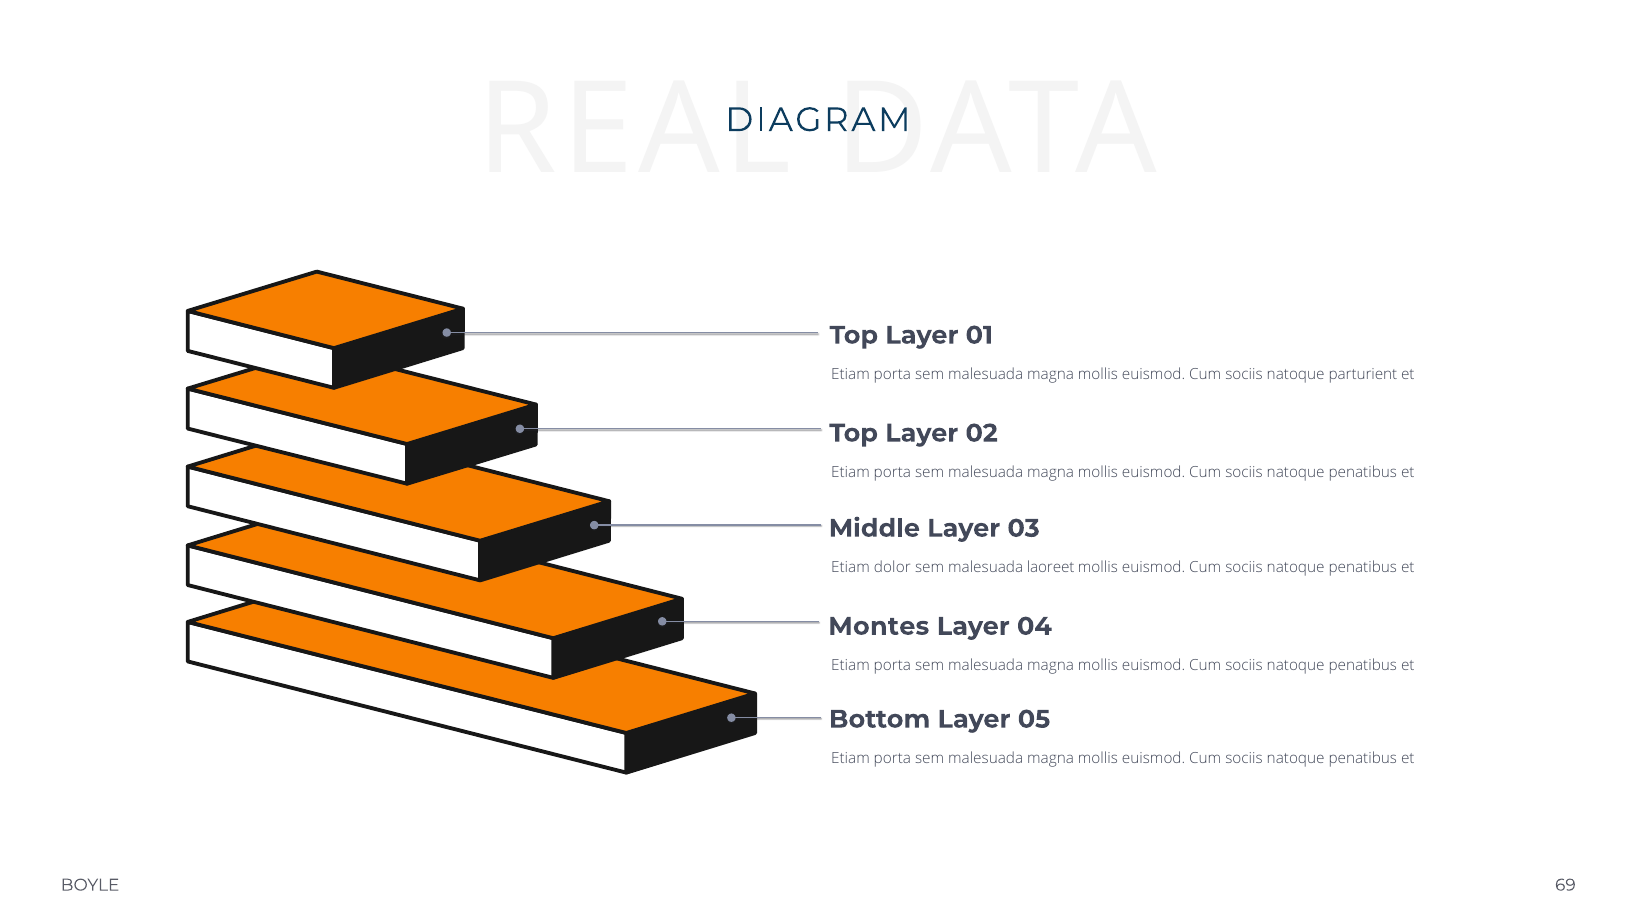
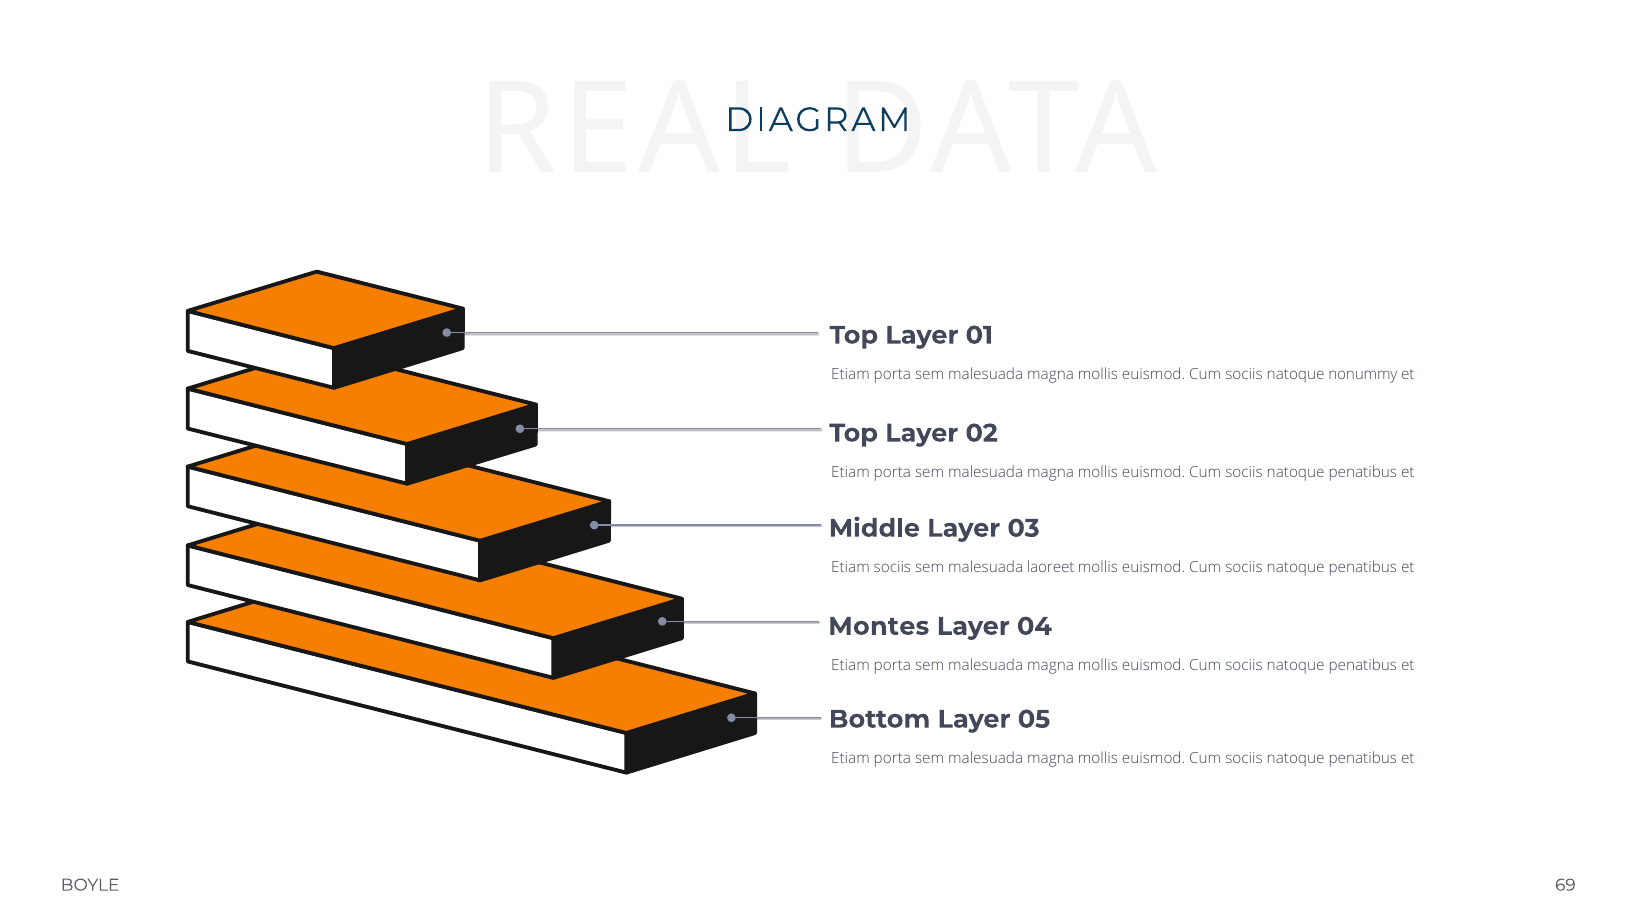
parturient: parturient -> nonummy (1363, 375)
Etiam dolor: dolor -> sociis (892, 568)
